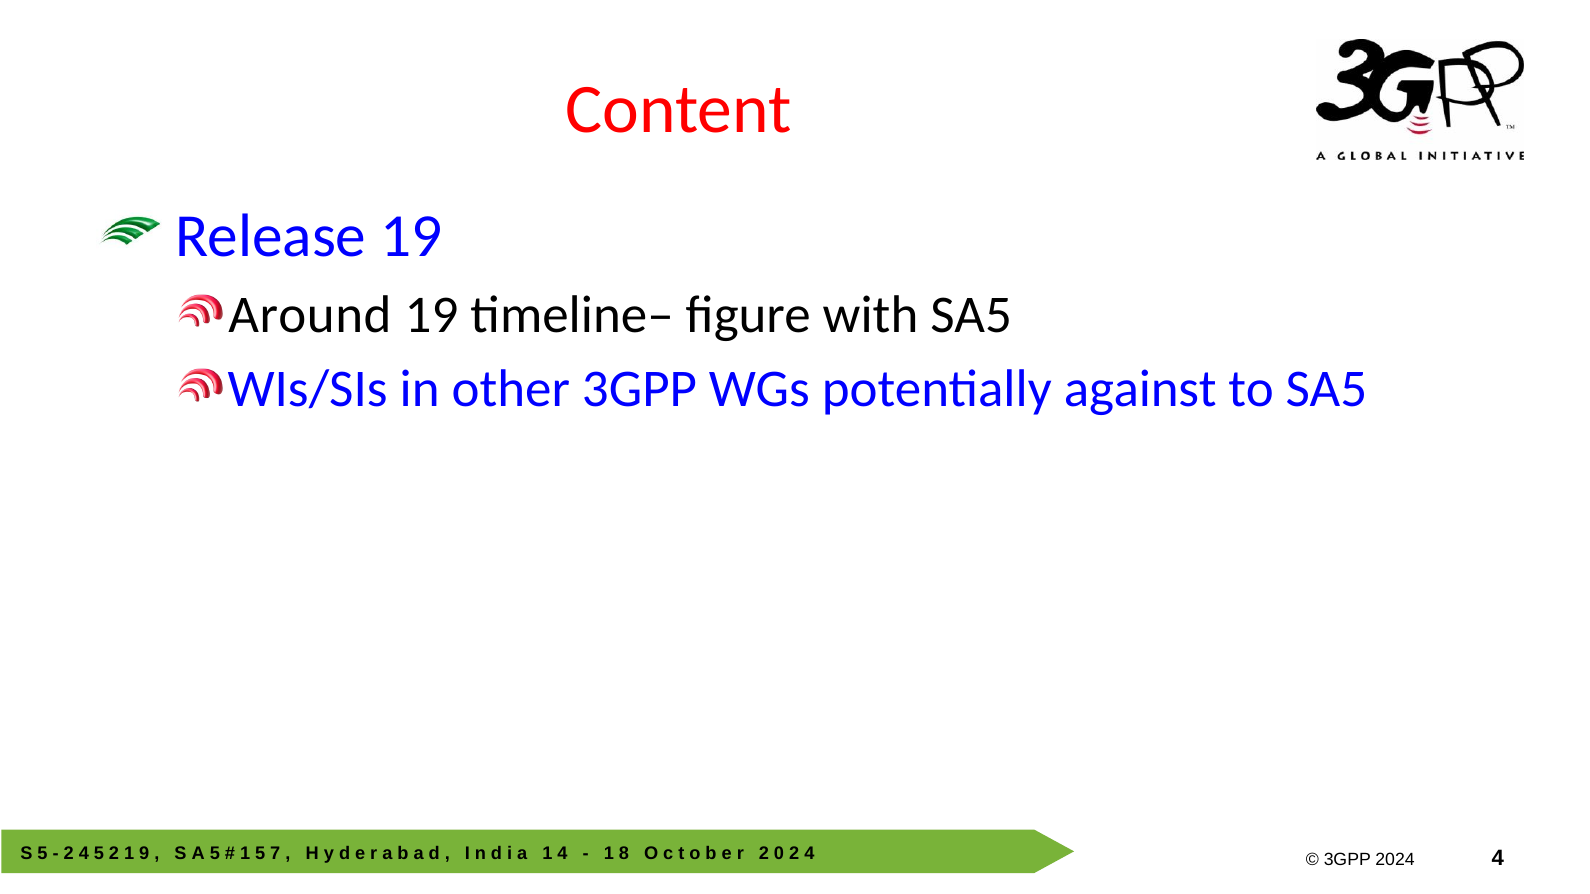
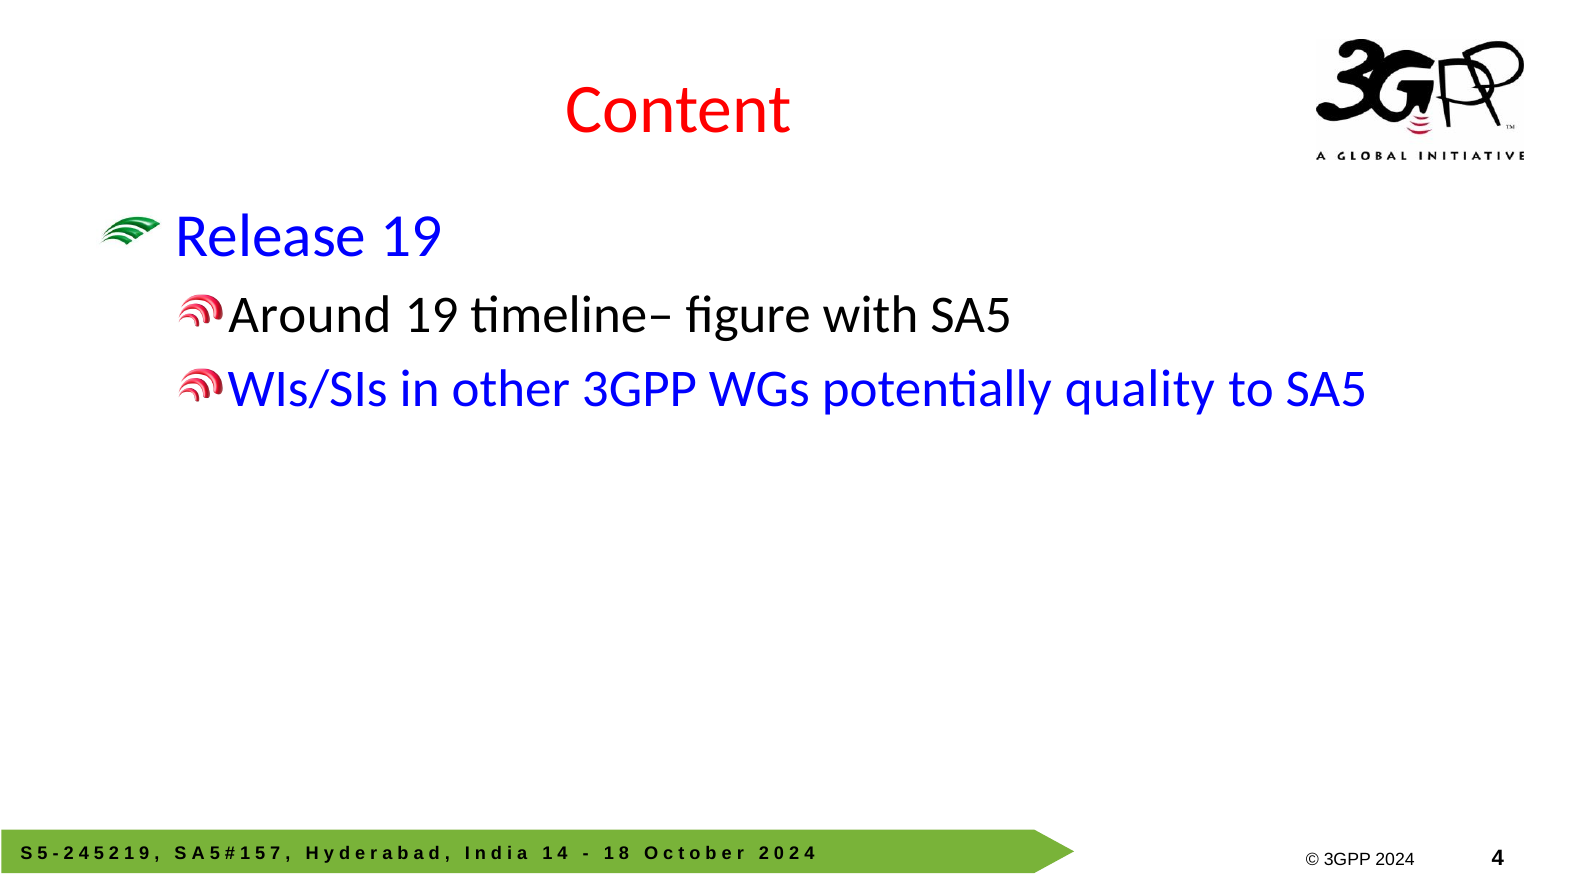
against: against -> quality (1140, 389)
